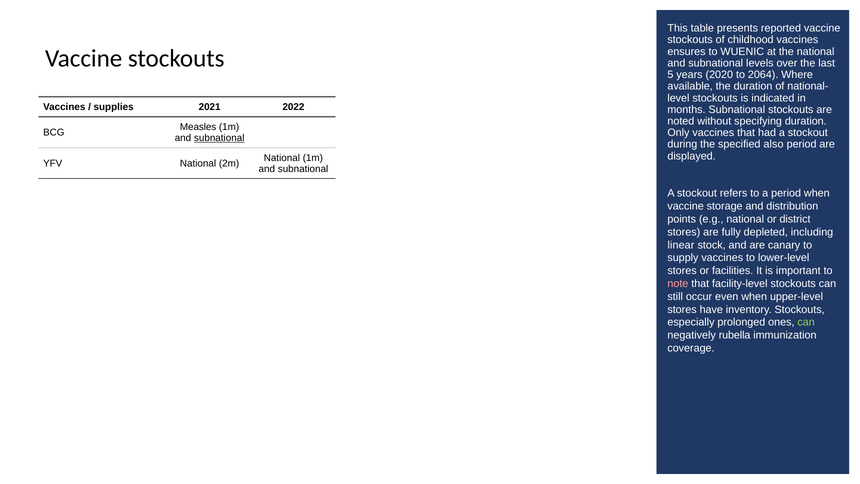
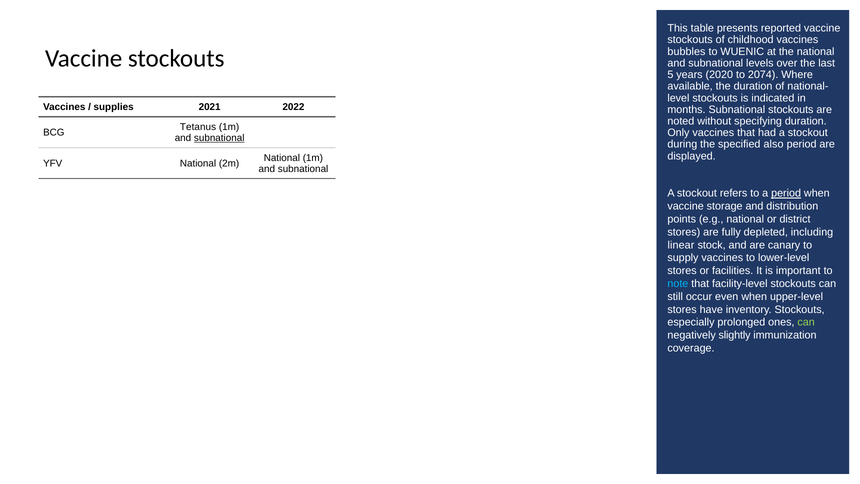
ensures: ensures -> bubbles (686, 51)
2064: 2064 -> 2074 (763, 75)
Measles: Measles -> Tetanus (198, 127)
period underline: none -> present (786, 193)
note colour: pink -> light blue (678, 284)
rubella: rubella -> slightly (735, 335)
